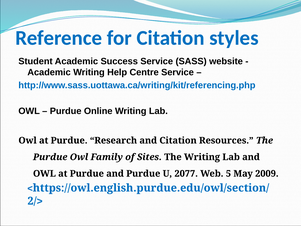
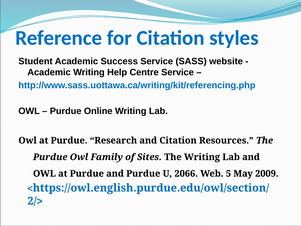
2077: 2077 -> 2066 (186, 173)
